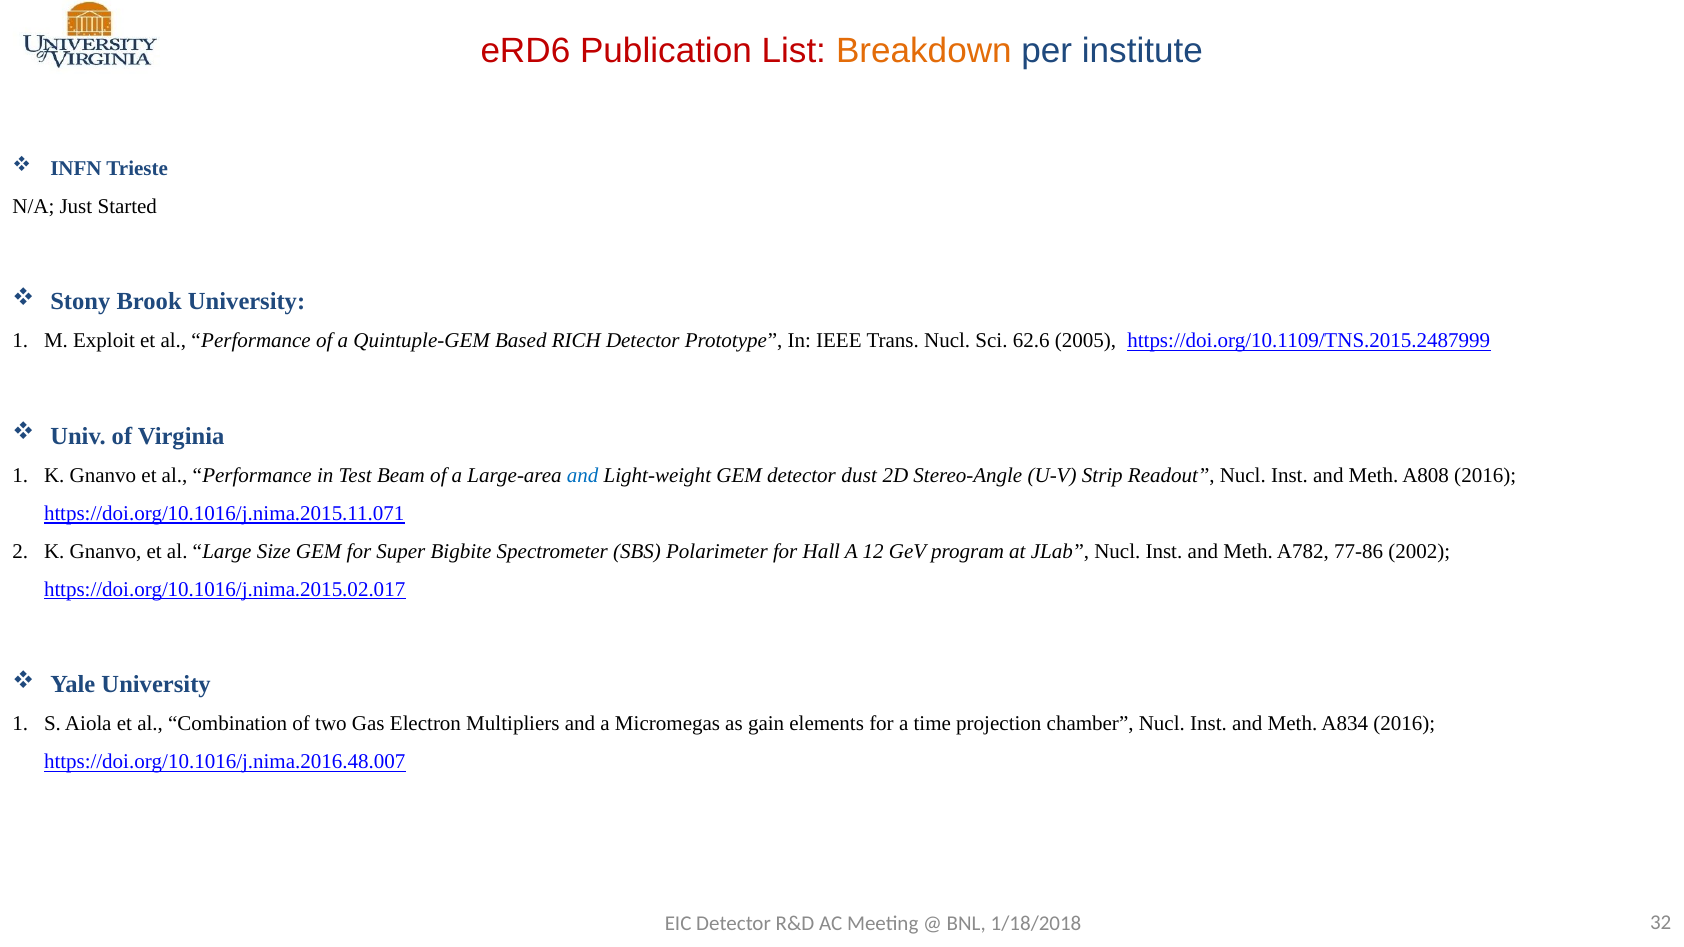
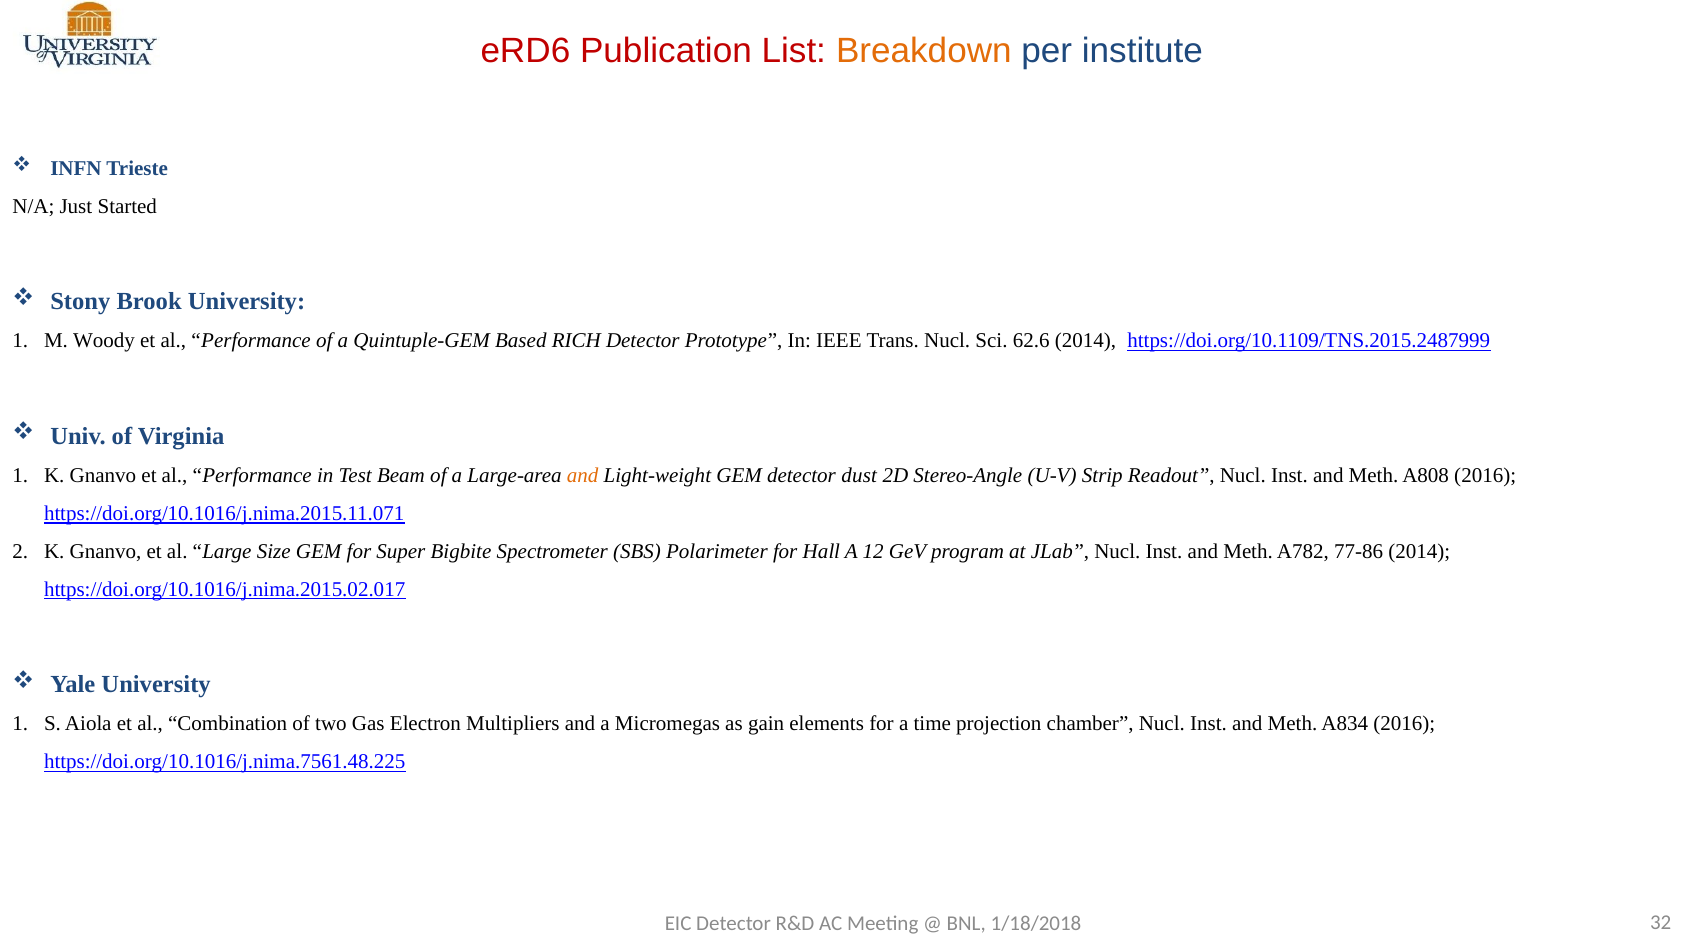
Exploit: Exploit -> Woody (104, 341)
62.6 2005: 2005 -> 2014 (1085, 341)
and colour: blue -> orange (583, 476)
77-86 2002: 2002 -> 2014 (1419, 552)
https://doi.org/10.1016/j.nima.2016.48.007: https://doi.org/10.1016/j.nima.2016.48.007 -> https://doi.org/10.1016/j.nima.7561.48.225 (225, 762)
